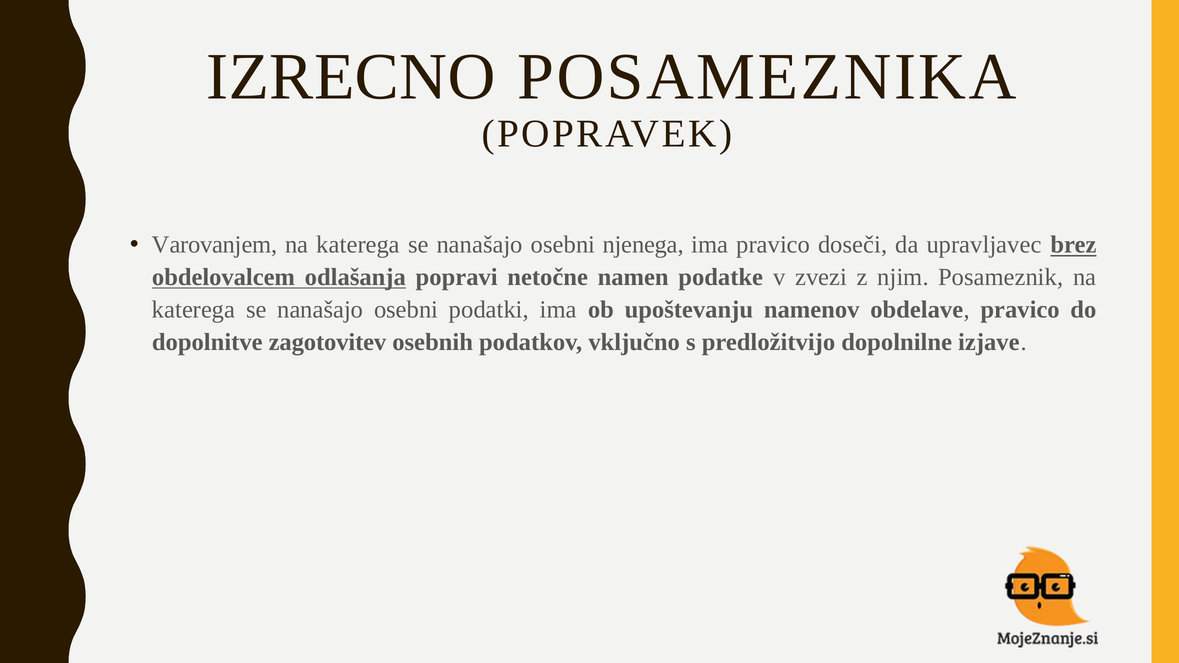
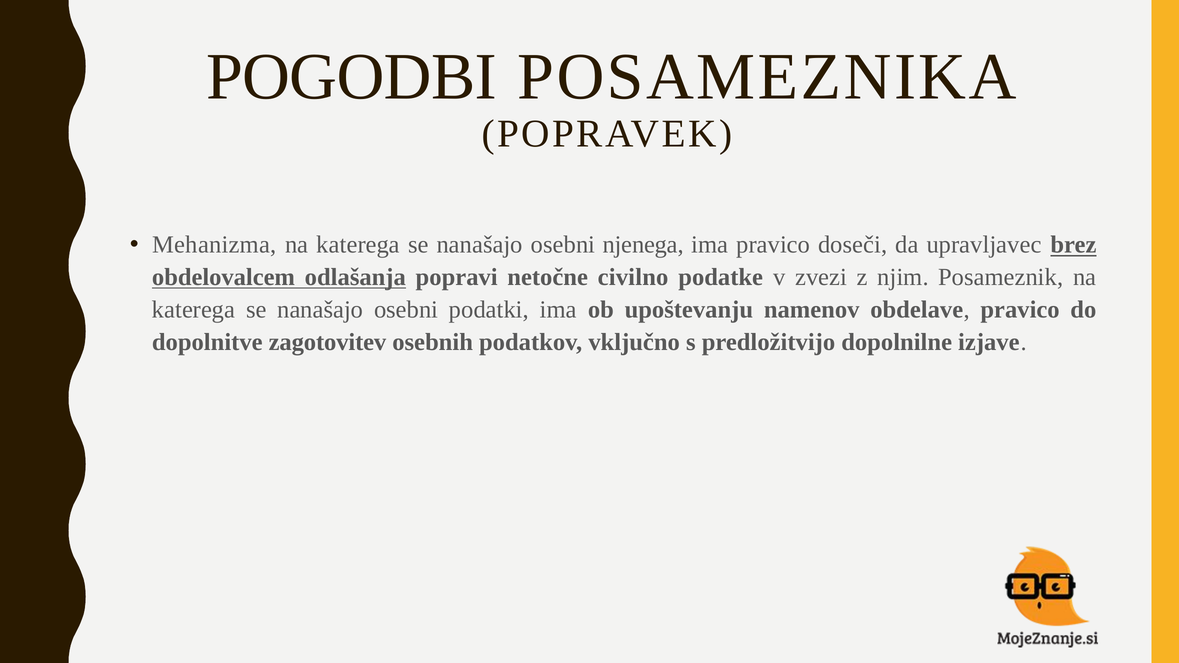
IZRECNO: IZRECNO -> POGODBI (351, 77)
Varovanjem: Varovanjem -> Mehanizma (214, 245)
namen: namen -> civilno (633, 277)
